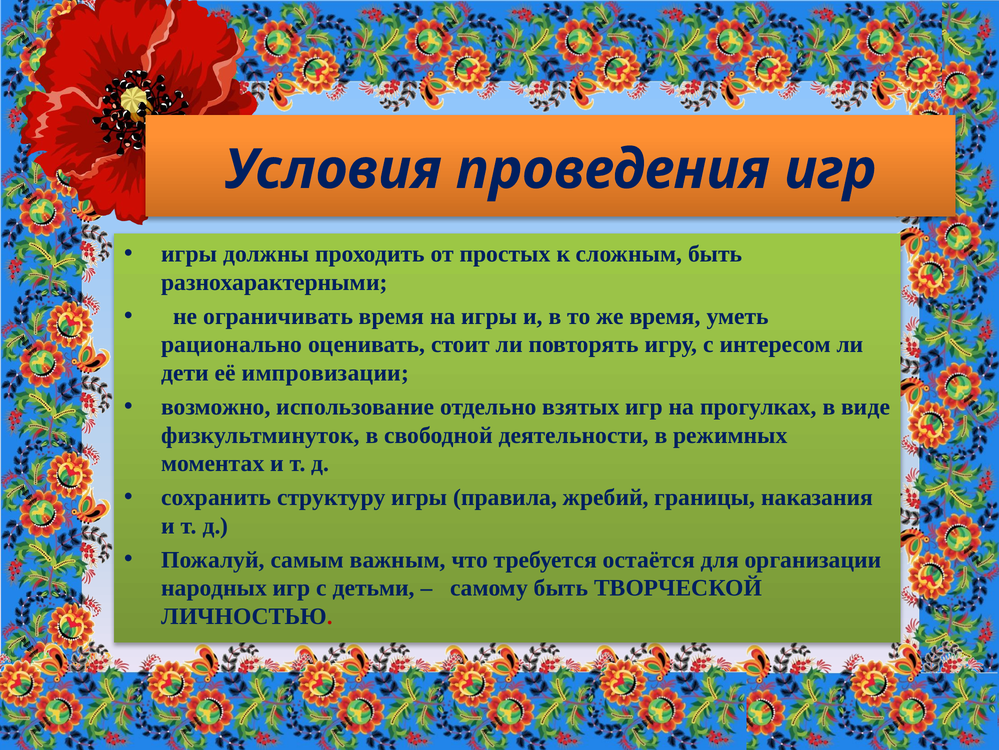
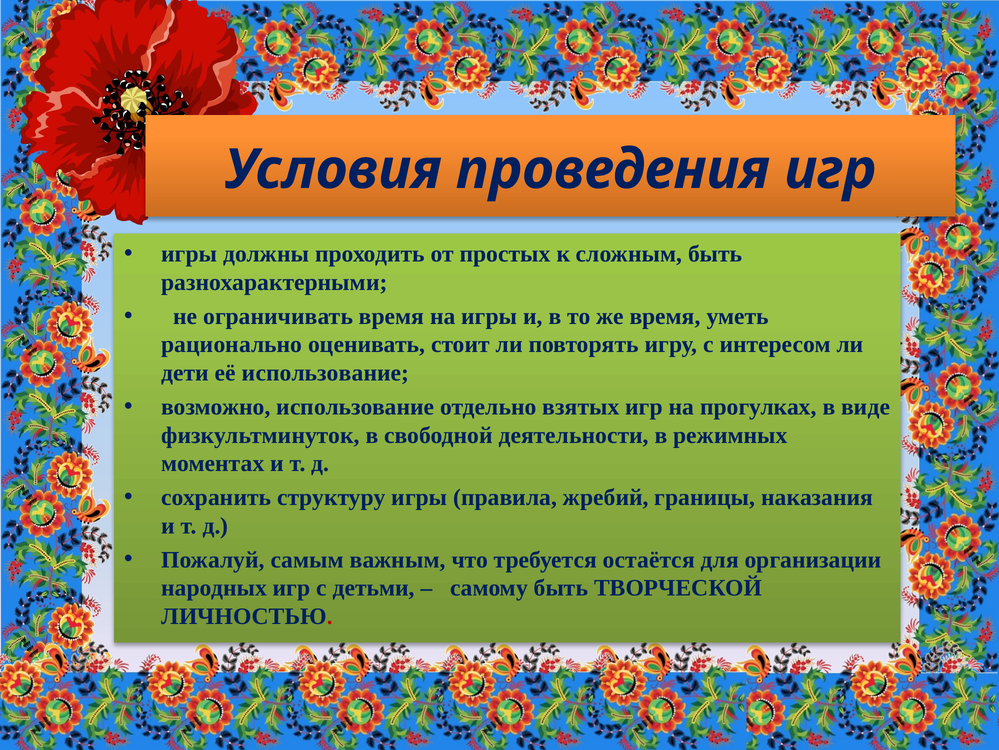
её импровизации: импровизации -> использование (326, 373)
